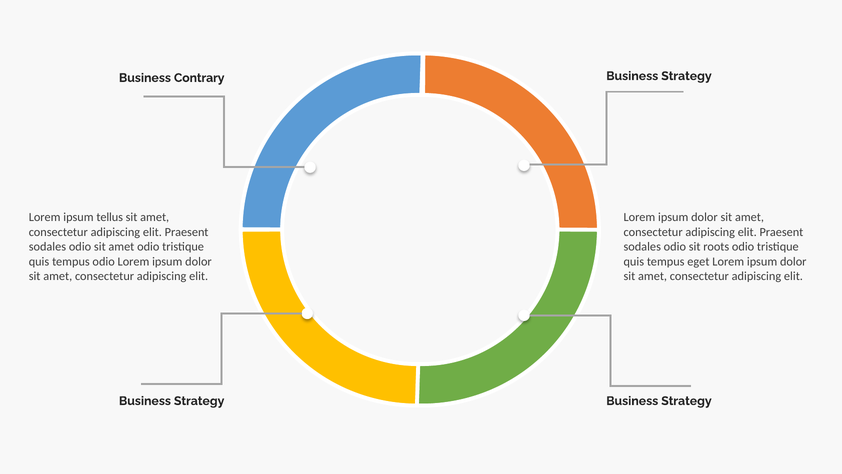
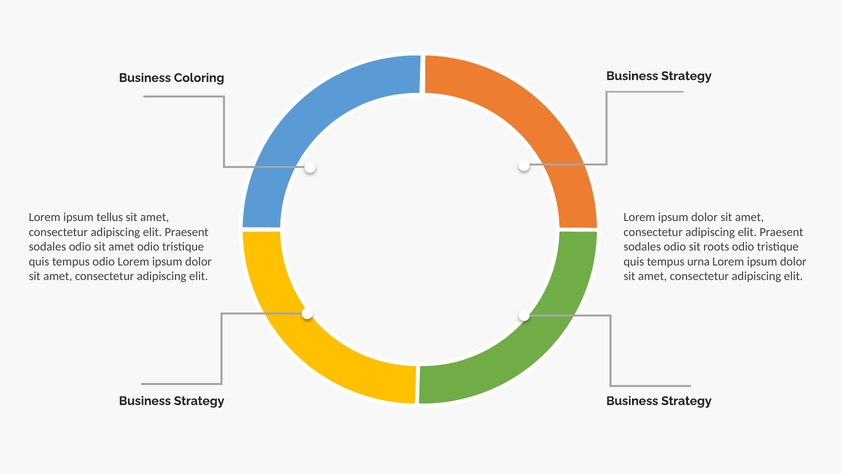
Contrary: Contrary -> Coloring (199, 78)
eget: eget -> urna (698, 261)
